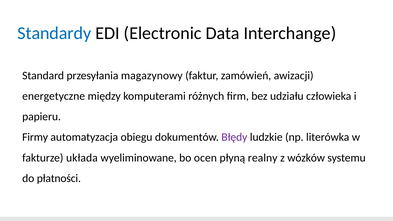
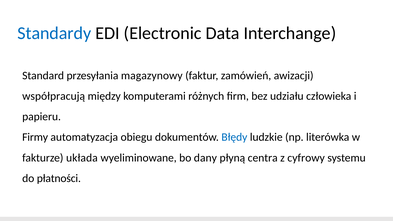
energetyczne: energetyczne -> współpracują (54, 96)
Błędy colour: purple -> blue (234, 137)
ocen: ocen -> dany (205, 158)
realny: realny -> centra (263, 158)
wózków: wózków -> cyfrowy (306, 158)
